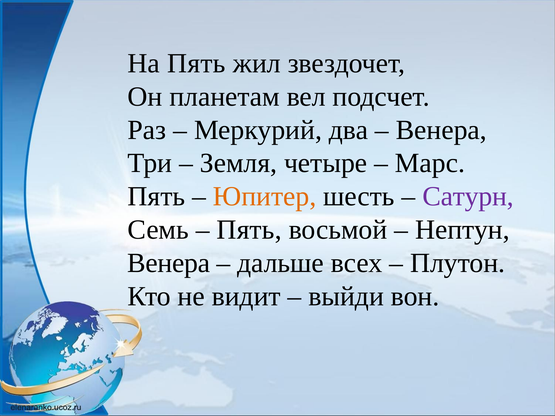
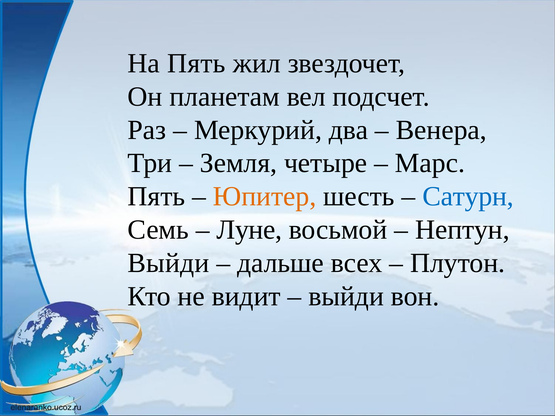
Сатурн colour: purple -> blue (468, 197)
Пять: Пять -> Луне (249, 230)
Венера: Венера -> Выйди (168, 263)
